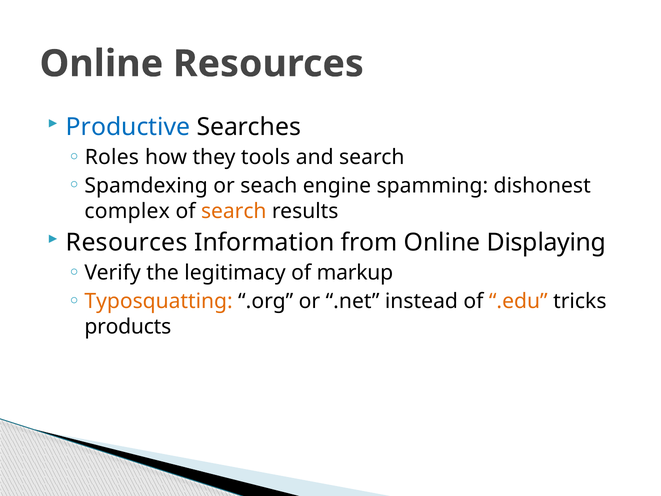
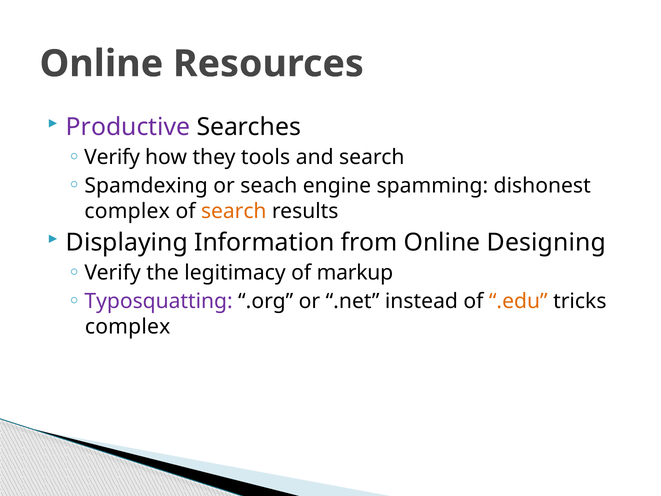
Productive colour: blue -> purple (128, 127)
Roles: Roles -> Verify (112, 157)
Resources: Resources -> Displaying (127, 243)
Displaying: Displaying -> Designing (546, 243)
Typosquatting colour: orange -> purple (159, 301)
products: products -> complex (128, 327)
